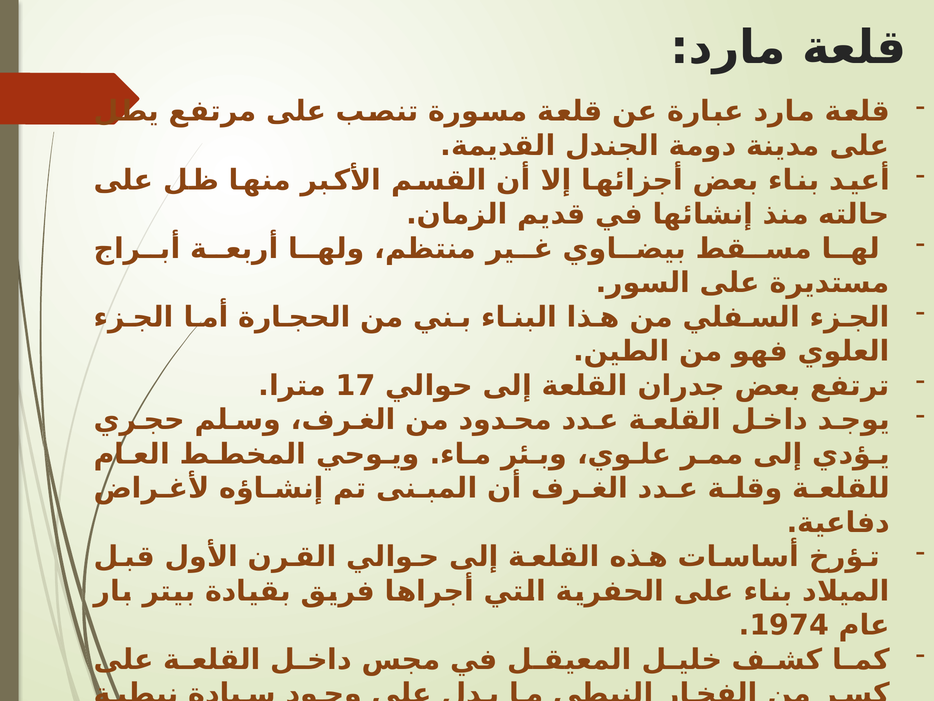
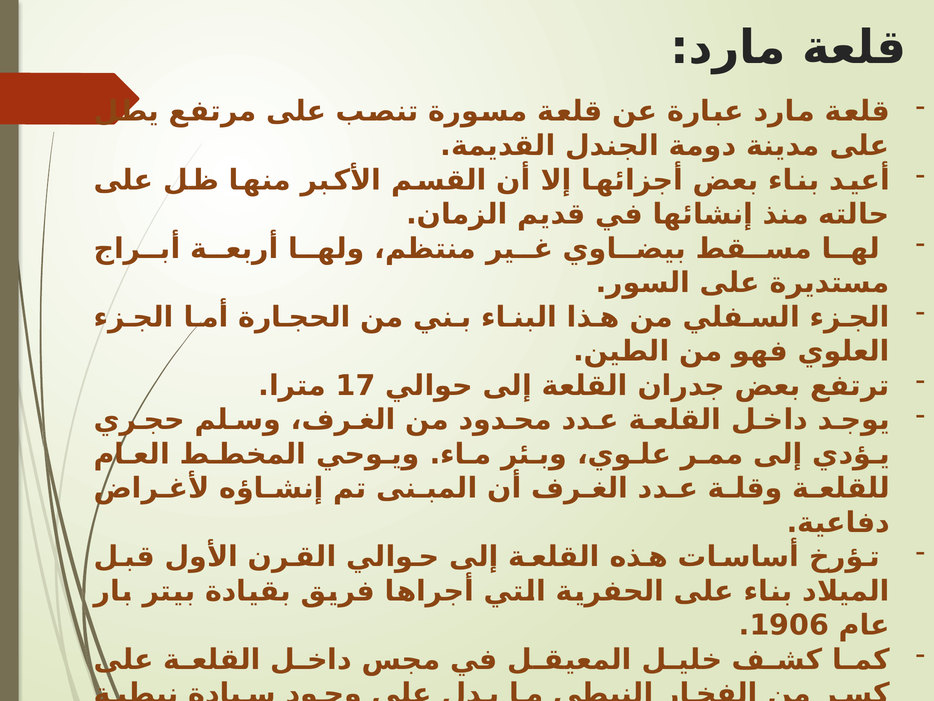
1974: 1974 -> 1906 (789, 625)
